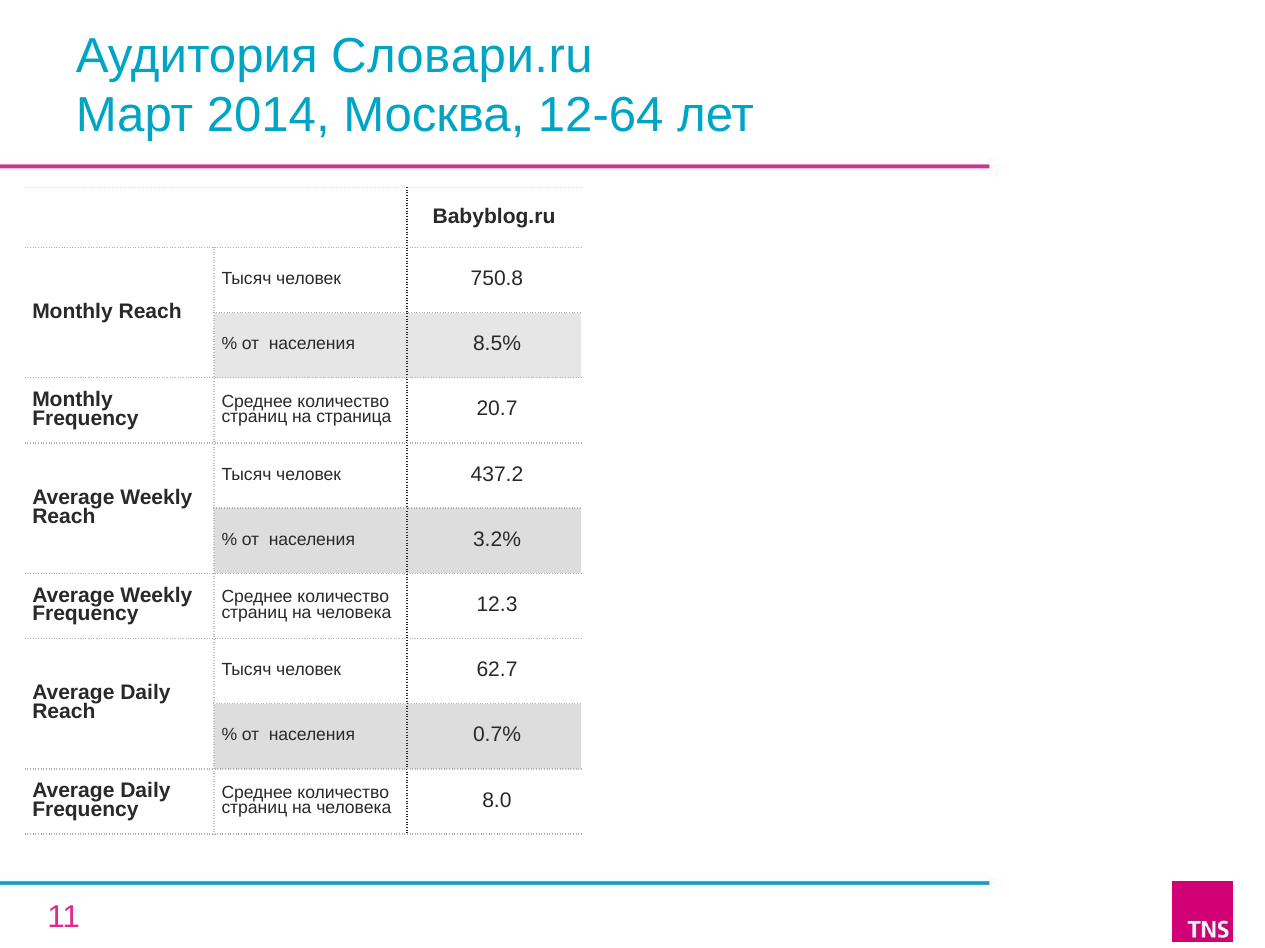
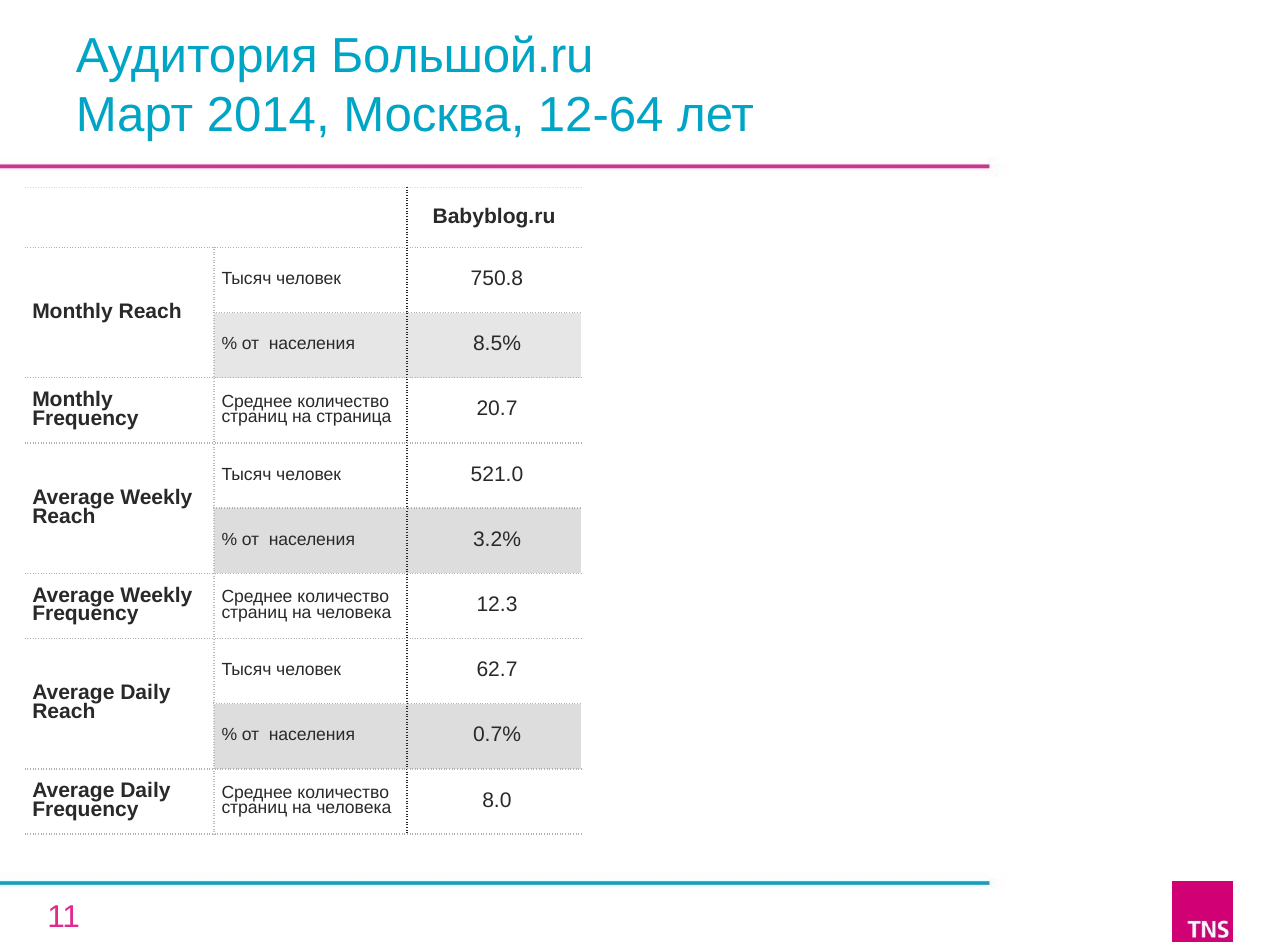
Словари.ru: Словари.ru -> Большой.ru (462, 56)
437.2: 437.2 -> 521.0 (497, 475)
